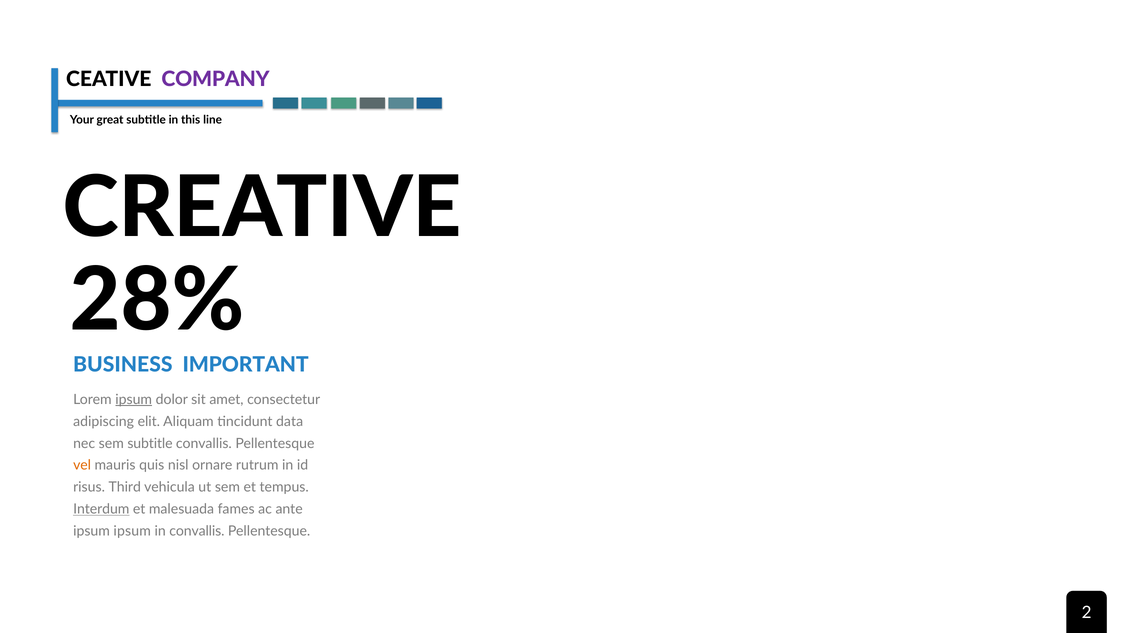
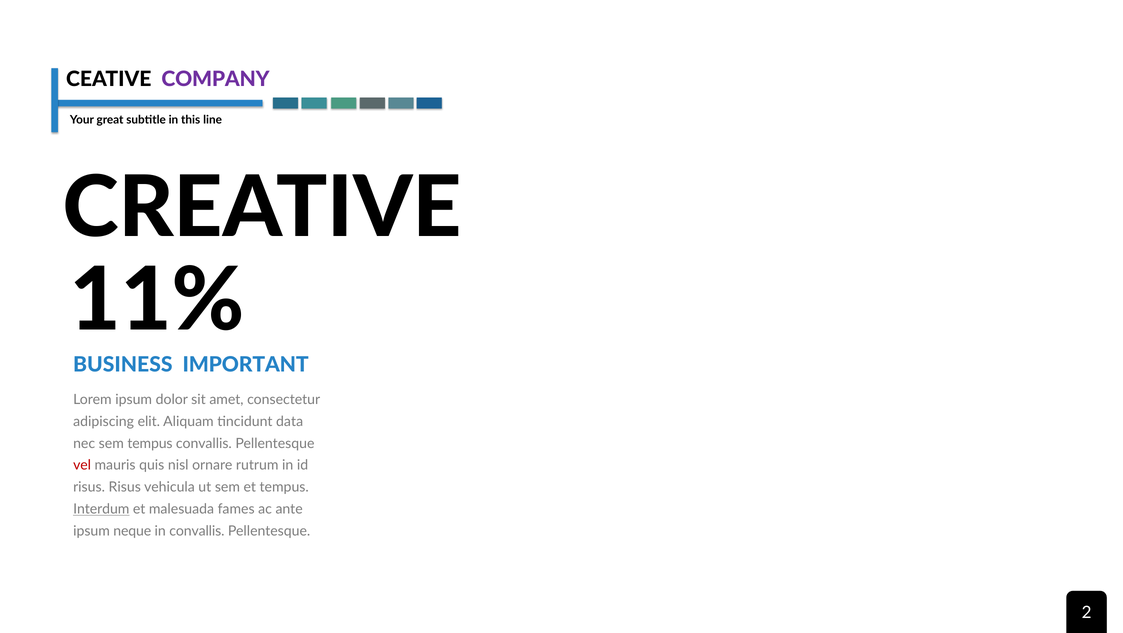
28%: 28% -> 11% (157, 301)
ipsum underline: present -> none (134, 400)
sem subtitle: subtitle -> tempus (150, 444)
vel colour: orange -> red (82, 466)
risus Third: Third -> Risus (125, 487)
ipsum ipsum: ipsum -> neque (132, 531)
